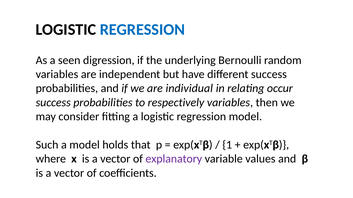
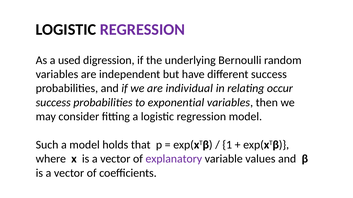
REGRESSION colour: blue -> purple (142, 30)
seen: seen -> used (69, 60)
respectively: respectively -> exponential (176, 103)
